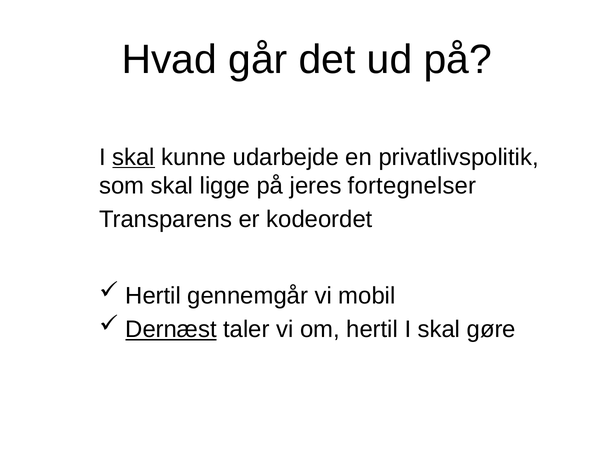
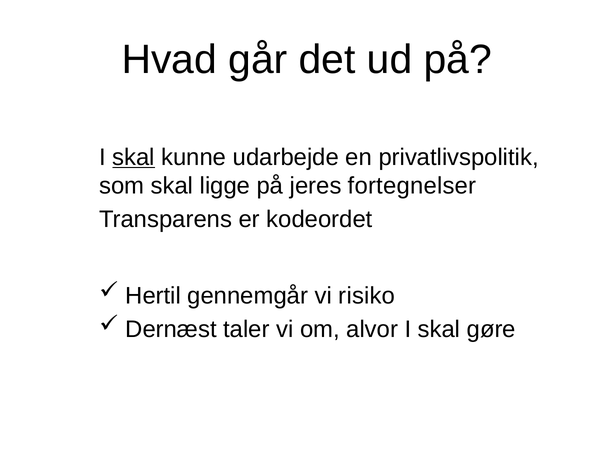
mobil: mobil -> risiko (367, 296)
Dernæst underline: present -> none (171, 329)
om hertil: hertil -> alvor (372, 329)
